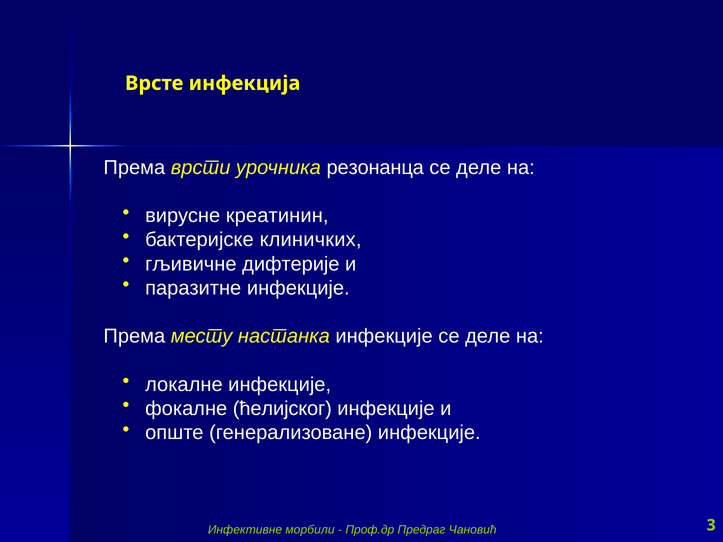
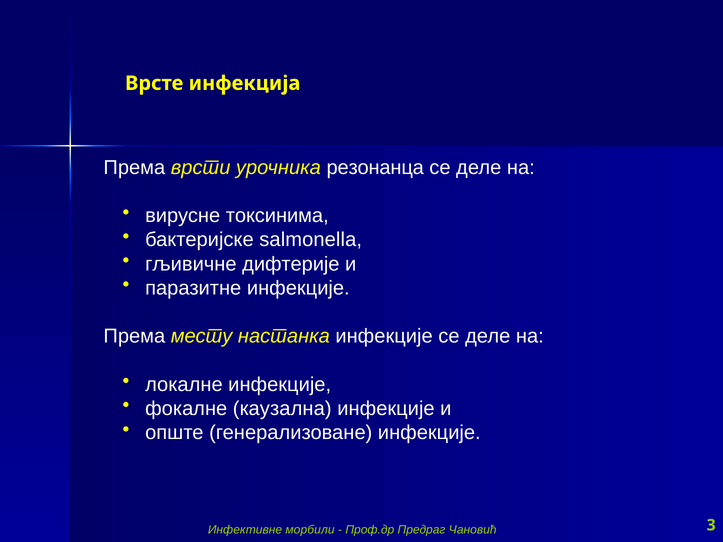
креатинин: креатинин -> токсинима (277, 216)
клиничких: клиничких -> salmonella (311, 240)
ћелијског: ћелијског -> каузална (282, 409)
